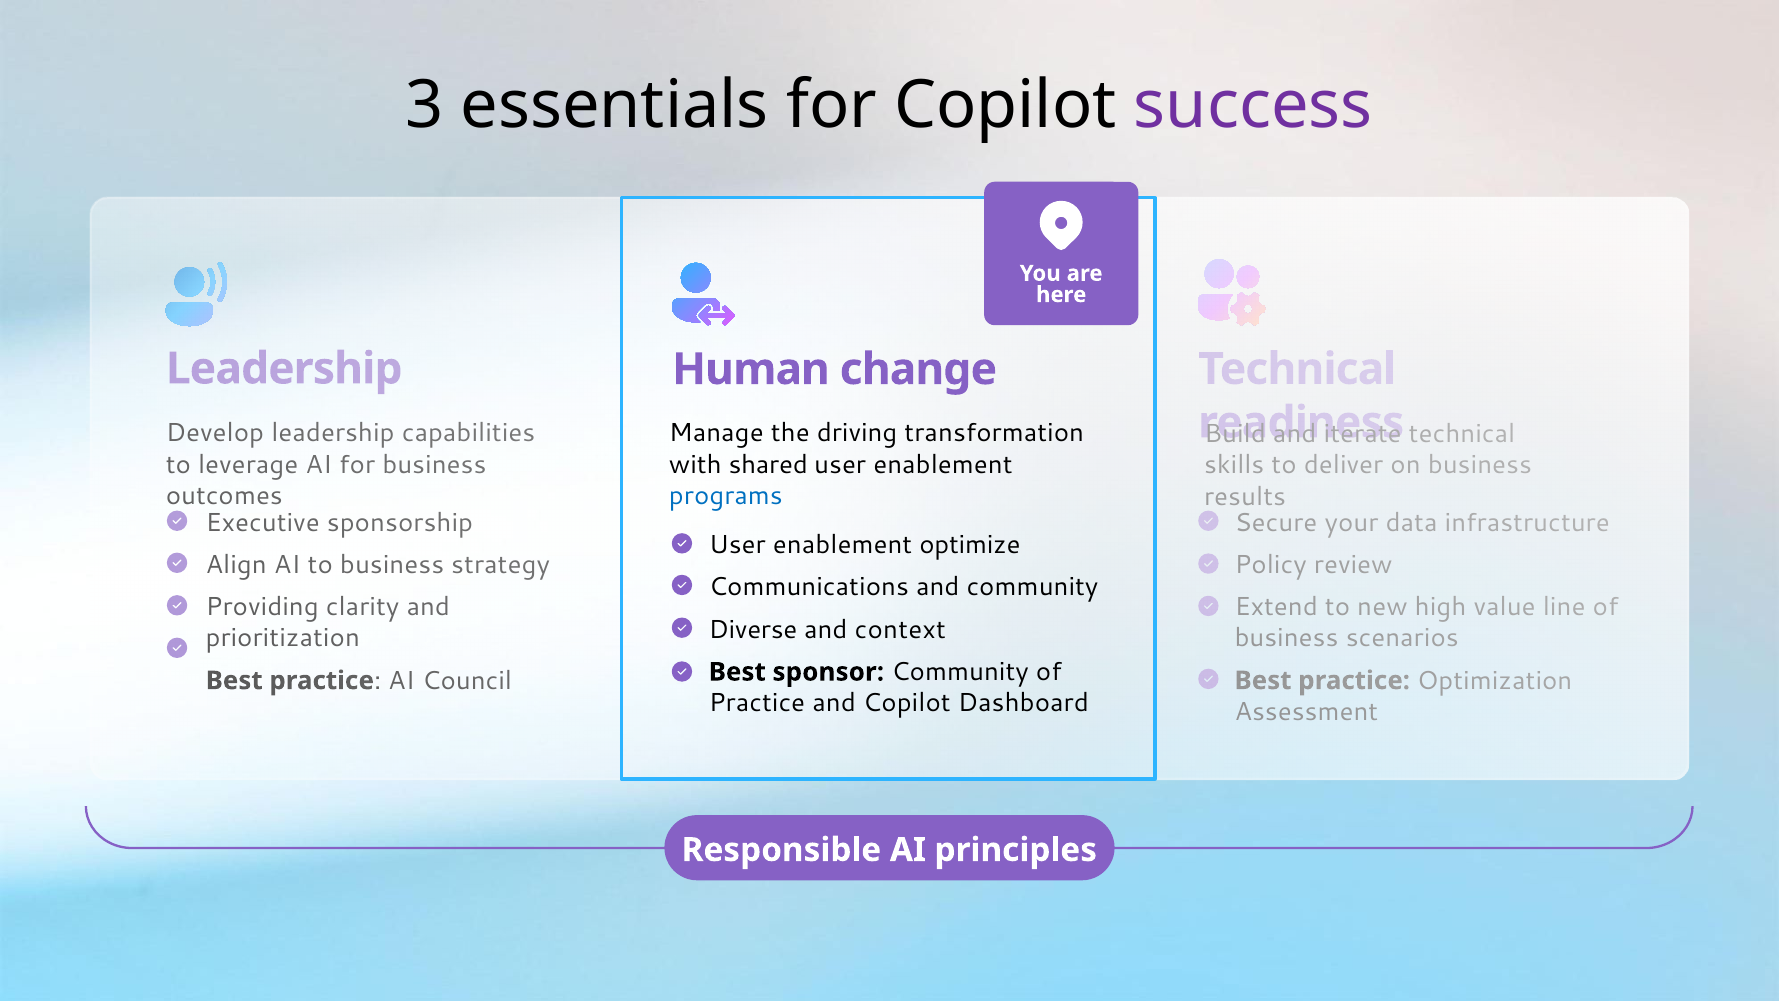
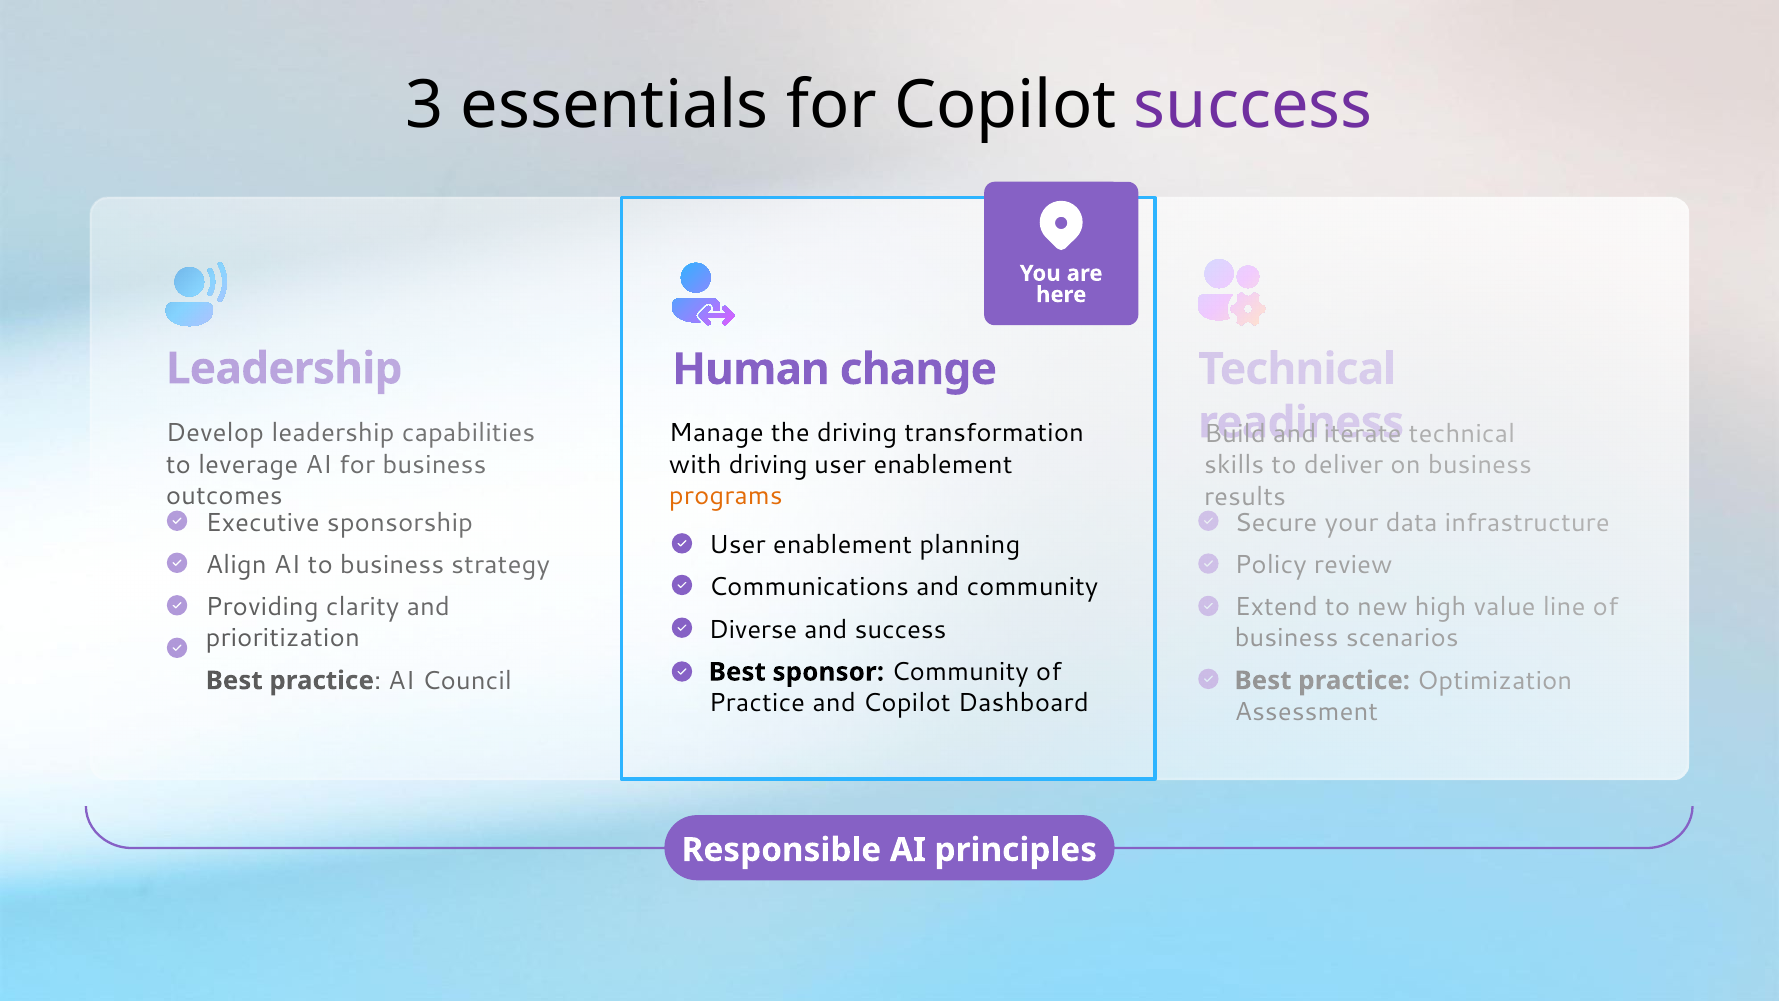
with shared: shared -> driving (768, 464)
programs colour: blue -> orange (726, 496)
optimize: optimize -> planning (970, 545)
and context: context -> success (901, 630)
